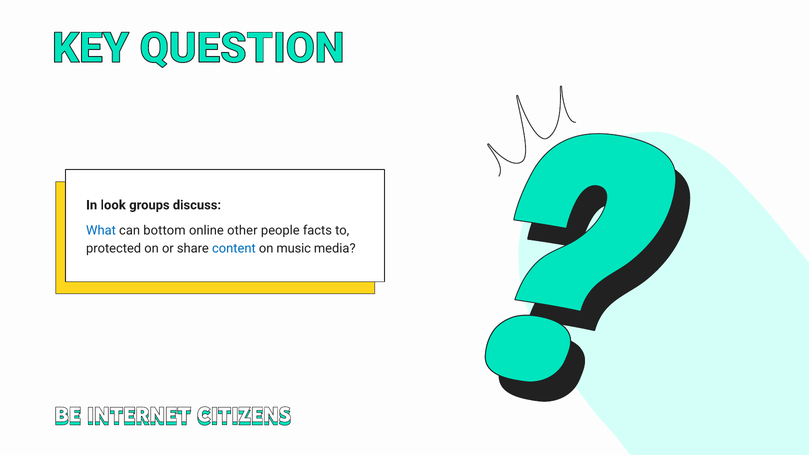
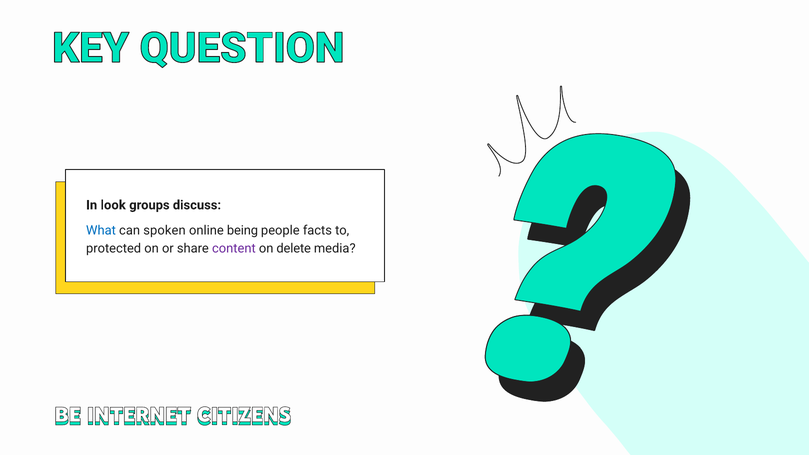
bottom: bottom -> spoken (164, 231)
other: other -> being (242, 231)
content colour: blue -> purple (234, 249)
music: music -> delete (294, 249)
